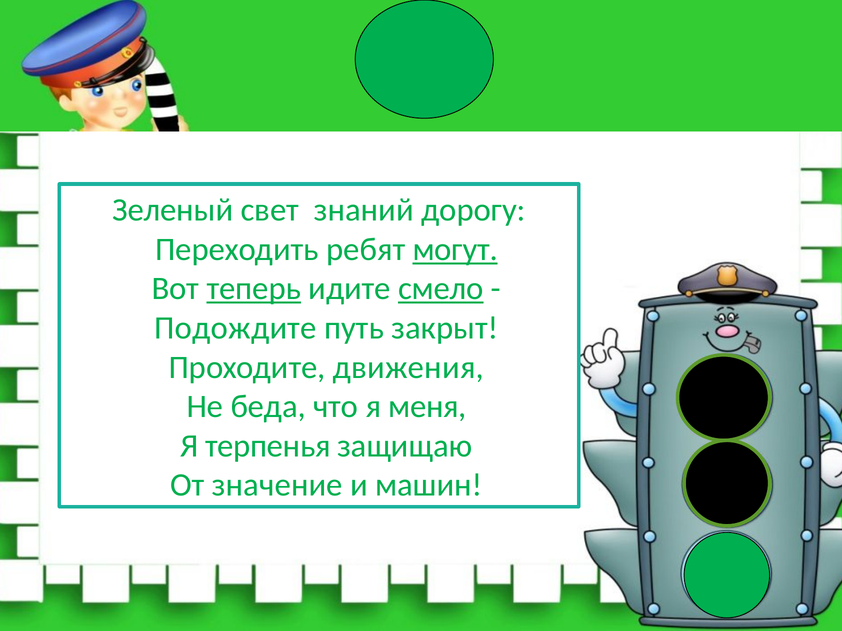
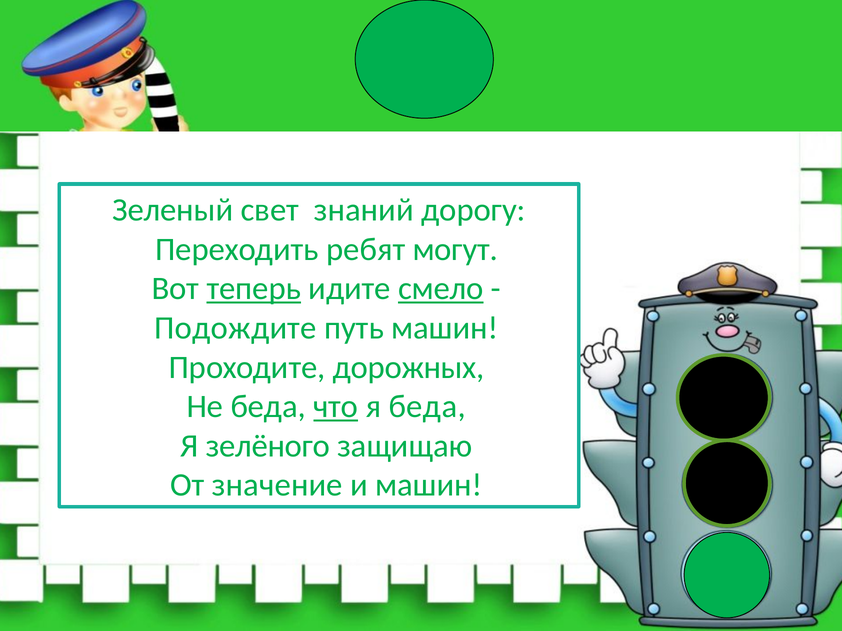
могут underline: present -> none (455, 250)
путь закрыт: закрыт -> машин (445, 328)
движения: движения -> дорожных (409, 367)
что underline: none -> present (336, 407)
я меня: меня -> беда (427, 407)
терпенья: терпенья -> зелёного (268, 446)
